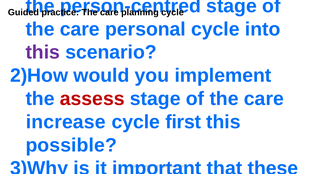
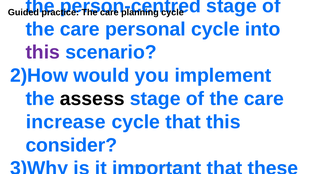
assess colour: red -> black (92, 99)
cycle first: first -> that (183, 122)
possible: possible -> consider (71, 145)
